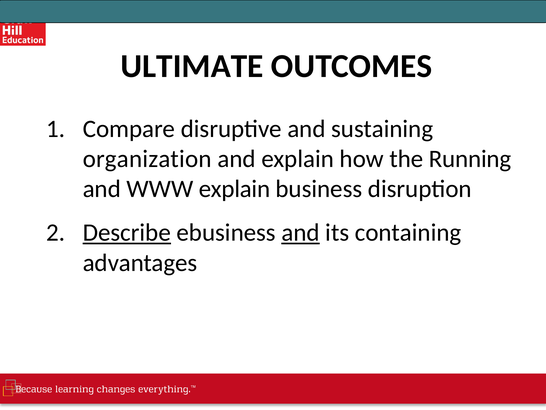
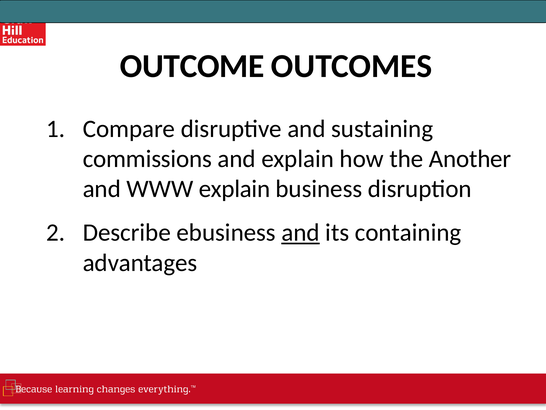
ULTIMATE: ULTIMATE -> OUTCOME (192, 66)
organization: organization -> commissions (147, 159)
Running: Running -> Another (470, 159)
Describe underline: present -> none (127, 232)
